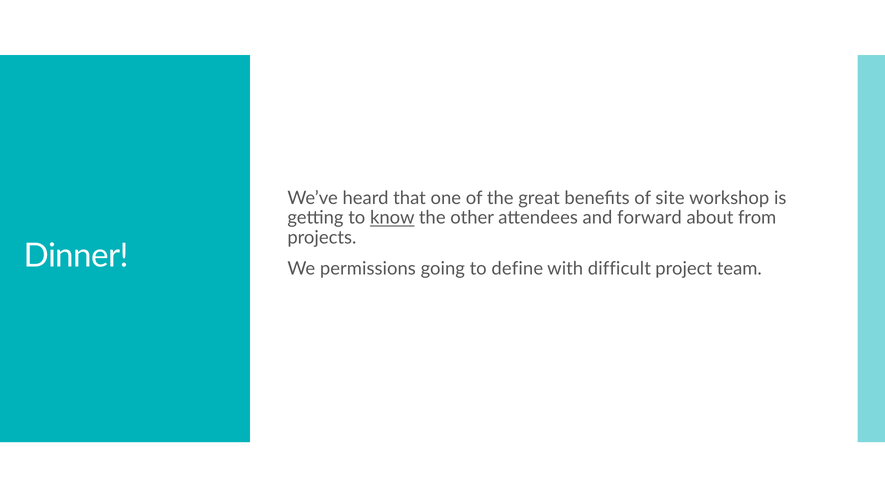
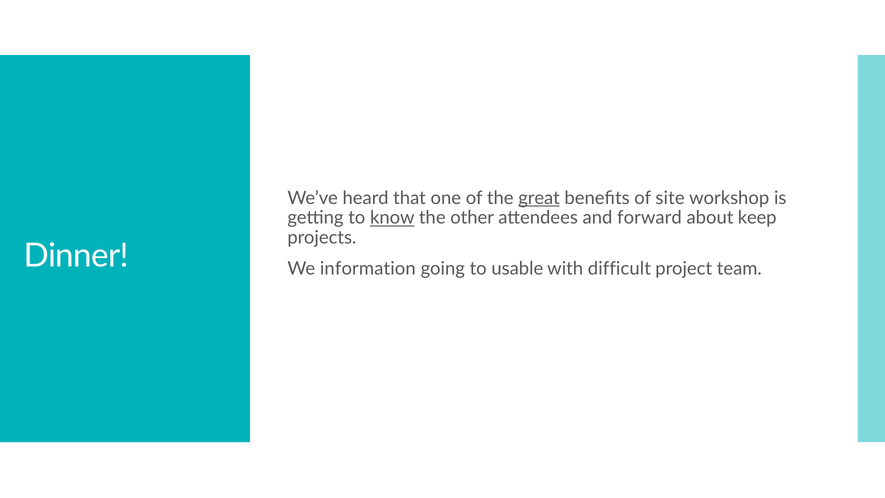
great underline: none -> present (539, 198)
from: from -> keep (757, 218)
permissions: permissions -> information (368, 269)
define: define -> usable (517, 269)
